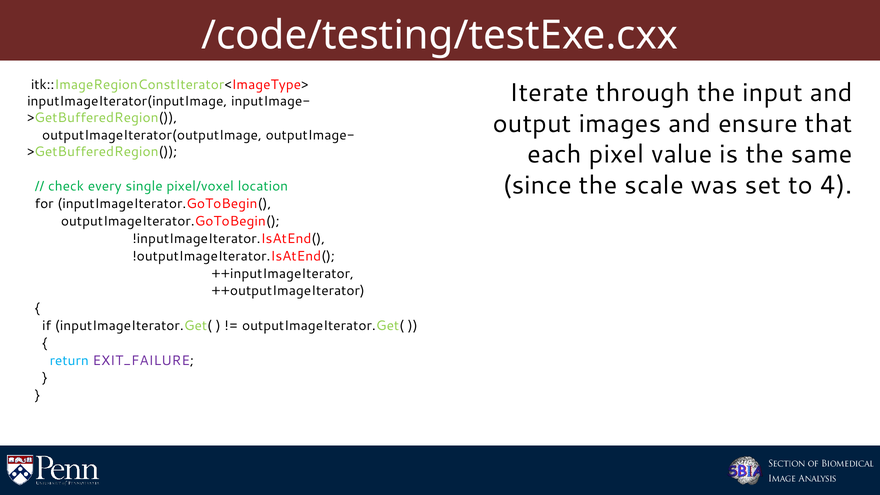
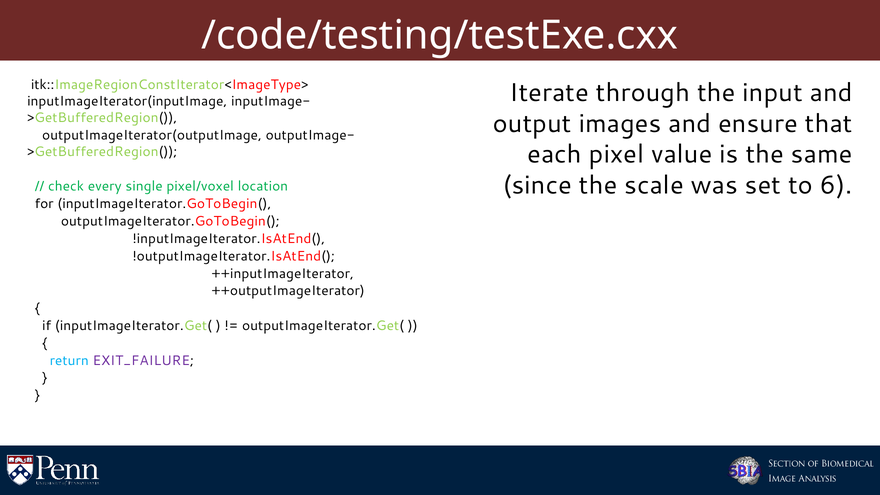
4: 4 -> 6 (836, 185)
